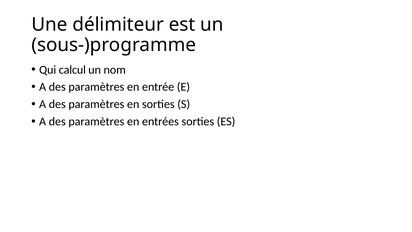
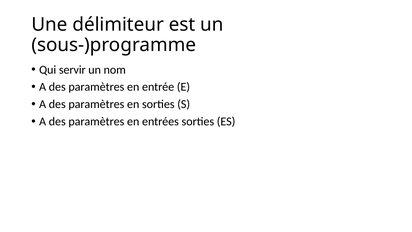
calcul: calcul -> servir (72, 70)
